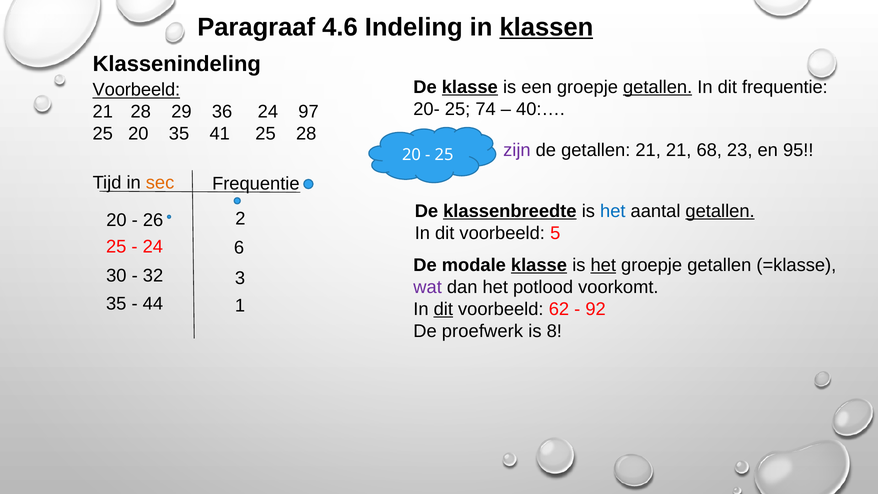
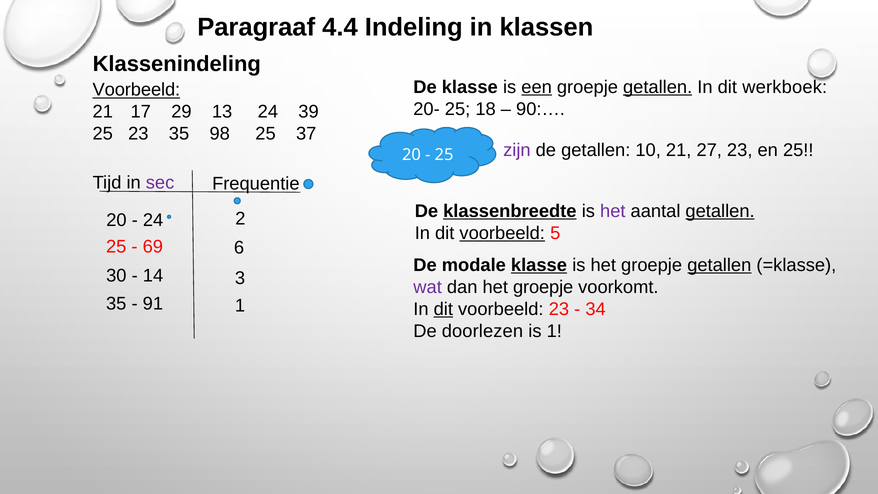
4.6: 4.6 -> 4.4 (340, 27)
klassen underline: present -> none (546, 27)
klasse underline: present -> none (470, 87)
een underline: none -> present (537, 87)
dit frequentie: frequentie -> werkboek (785, 87)
74: 74 -> 18 (486, 109)
40:…: 40:… -> 90:… (540, 109)
21 28: 28 -> 17 (141, 112)
36: 36 -> 13 (222, 112)
97: 97 -> 39 (309, 112)
25 20: 20 -> 23 (138, 134)
41: 41 -> 98 (220, 134)
25 28: 28 -> 37 (306, 134)
getallen 21: 21 -> 10 (648, 150)
68: 68 -> 27 (709, 150)
en 95: 95 -> 25 (798, 150)
sec colour: orange -> purple (160, 183)
het colour: blue -> purple (613, 211)
26: 26 -> 24 (153, 220)
voorbeeld underline: none -> present (502, 233)
24: 24 -> 69 (153, 247)
het underline: present -> none (603, 265)
getallen underline: none -> present (719, 265)
32: 32 -> 14 (153, 276)
dan het potlood: potlood -> groepje (543, 287)
44: 44 -> 91 (153, 304)
voorbeeld 62: 62 -> 23 (559, 309)
92: 92 -> 34 (596, 309)
proefwerk: proefwerk -> doorlezen (482, 331)
is 8: 8 -> 1 (554, 331)
